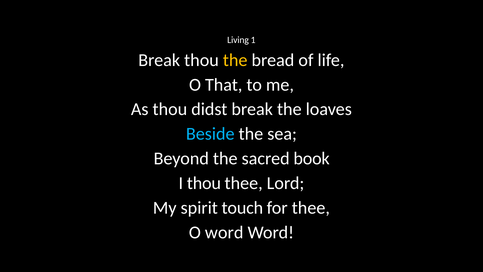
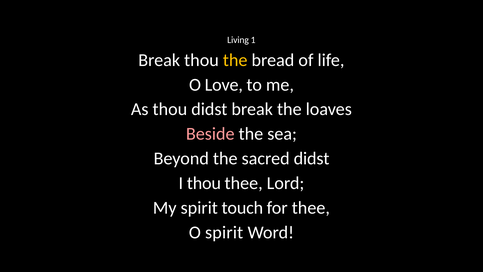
That: That -> Love (224, 85)
Beside colour: light blue -> pink (210, 134)
sacred book: book -> didst (312, 158)
O word: word -> spirit (224, 232)
